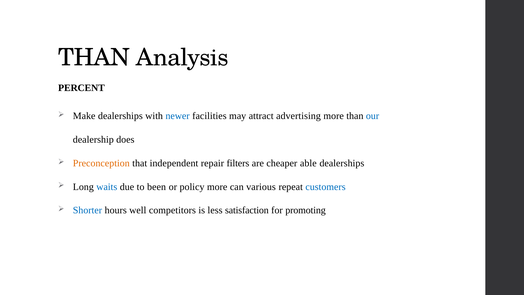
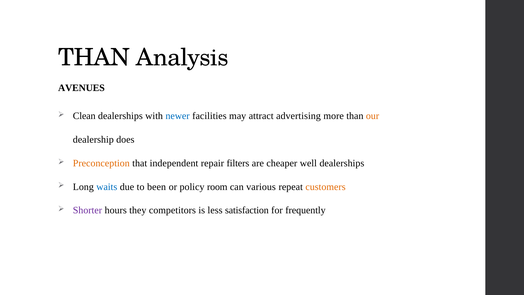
PERCENT: PERCENT -> AVENUES (81, 88)
Make: Make -> Clean (84, 116)
our colour: blue -> orange (373, 116)
able: able -> well (308, 163)
policy more: more -> room (217, 187)
customers colour: blue -> orange (326, 187)
Shorter colour: blue -> purple (87, 210)
well: well -> they (138, 210)
promoting: promoting -> frequently (305, 210)
